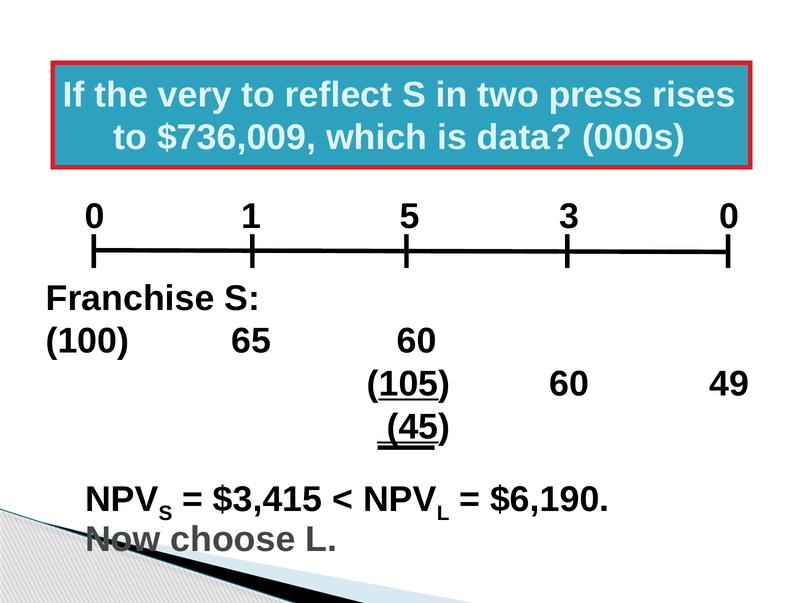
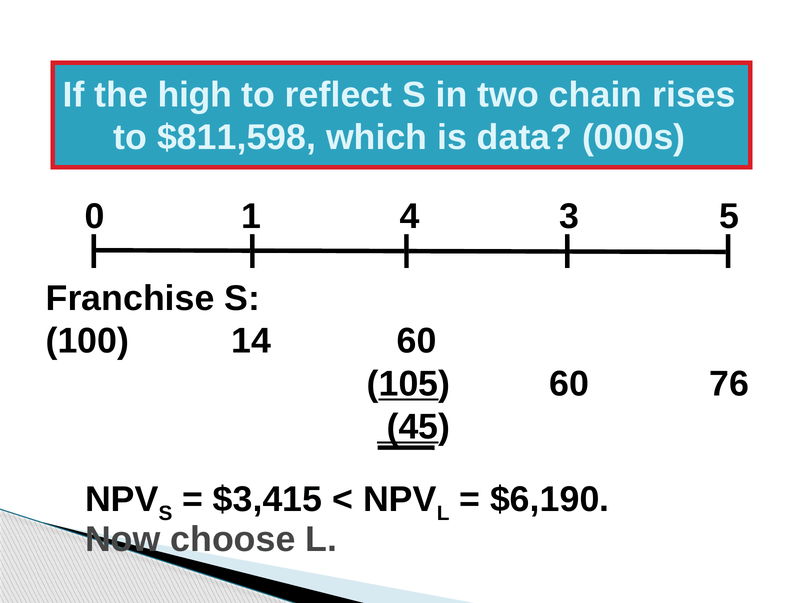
very: very -> high (195, 95)
press: press -> chain (596, 95)
$736,009: $736,009 -> $811,598 (237, 138)
5: 5 -> 4 (410, 217)
3 0: 0 -> 5 (729, 217)
65: 65 -> 14 (251, 341)
49: 49 -> 76 (729, 384)
